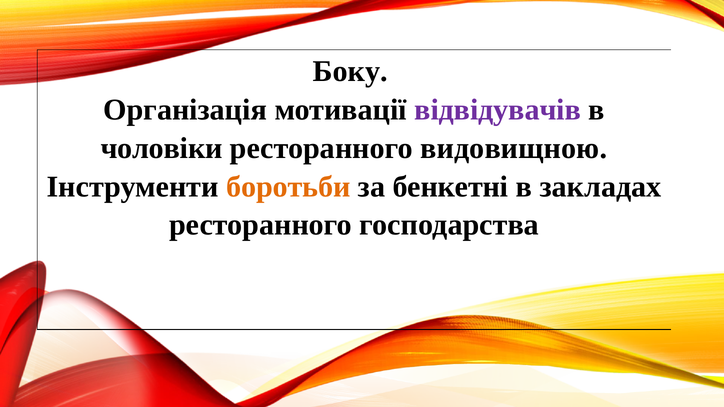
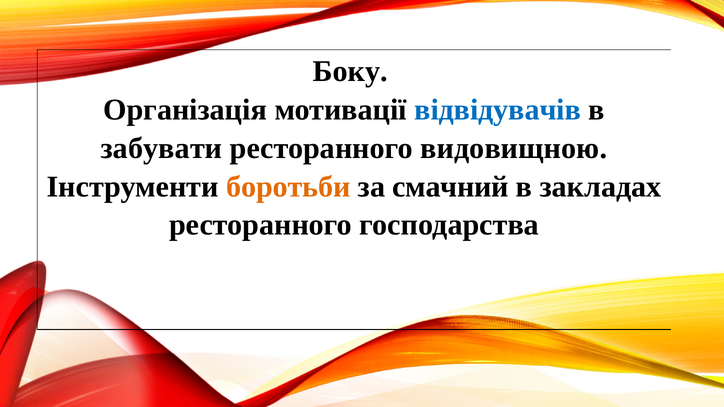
відвідувачів colour: purple -> blue (498, 110)
чоловіки: чоловіки -> забувати (161, 148)
бенкетні: бенкетні -> смачний (450, 187)
